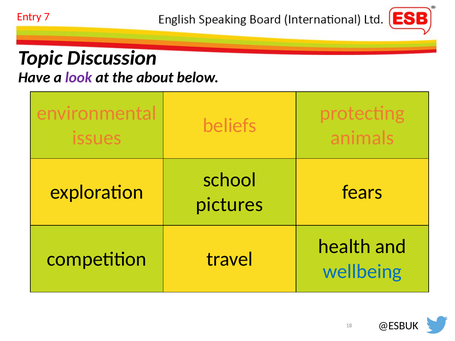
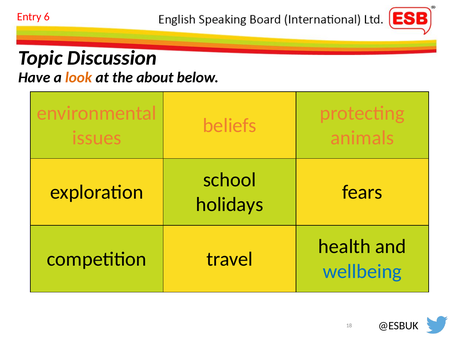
7: 7 -> 6 (47, 17)
look colour: purple -> orange (79, 77)
pictures: pictures -> holidays (230, 205)
